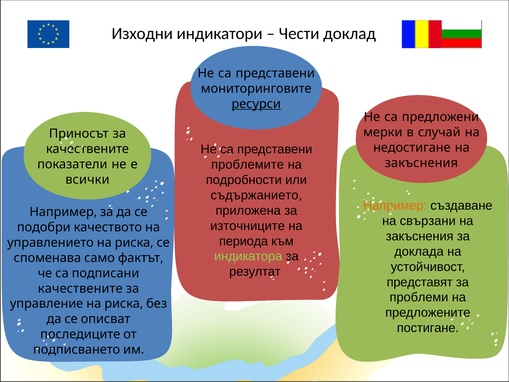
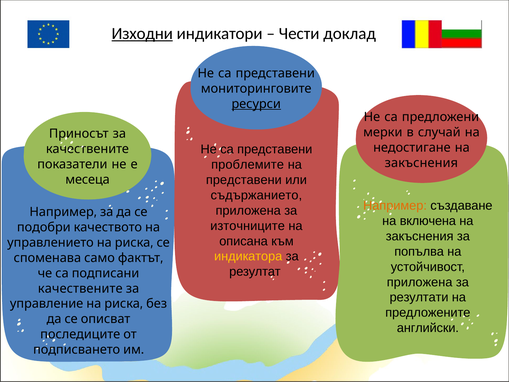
Изходни underline: none -> present (142, 33)
подробности: подробности -> представени (244, 180)
всички: всички -> месеца (88, 179)
свързани: свързани -> включена (428, 221)
периода: периода -> описана (244, 241)
доклада: доклада -> попълва (419, 251)
индикатора colour: light green -> yellow (248, 256)
представят: представят -> приложена (420, 282)
проблеми: проблеми -> резултати (419, 297)
постигане: постигане -> английски (428, 328)
